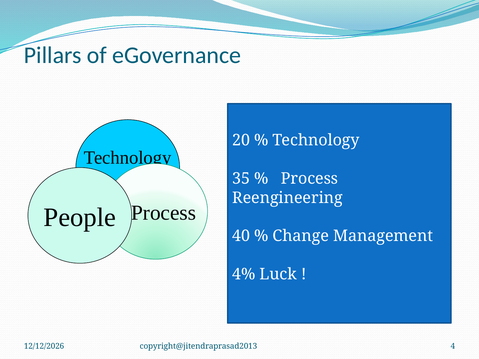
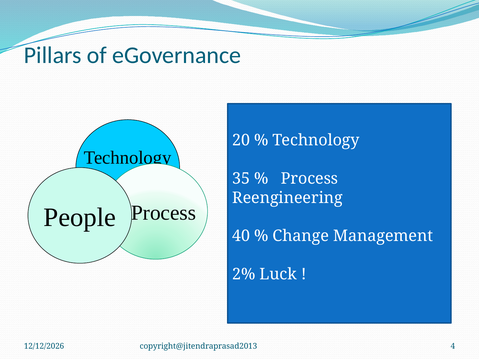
4%: 4% -> 2% (244, 275)
